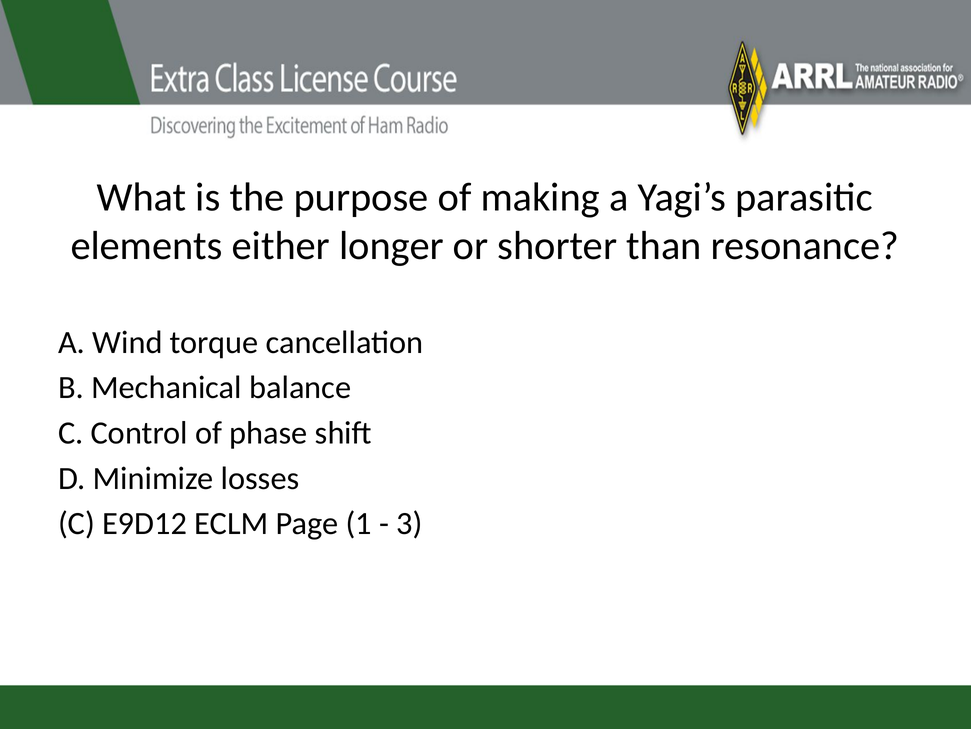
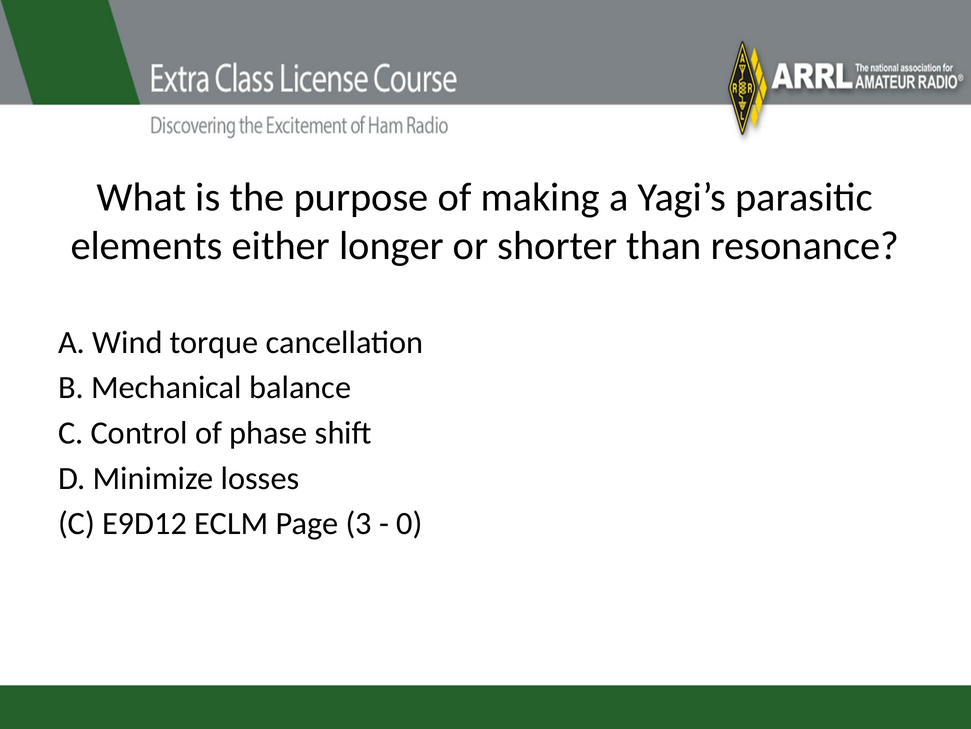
1: 1 -> 3 (359, 523)
3: 3 -> 0 (409, 523)
